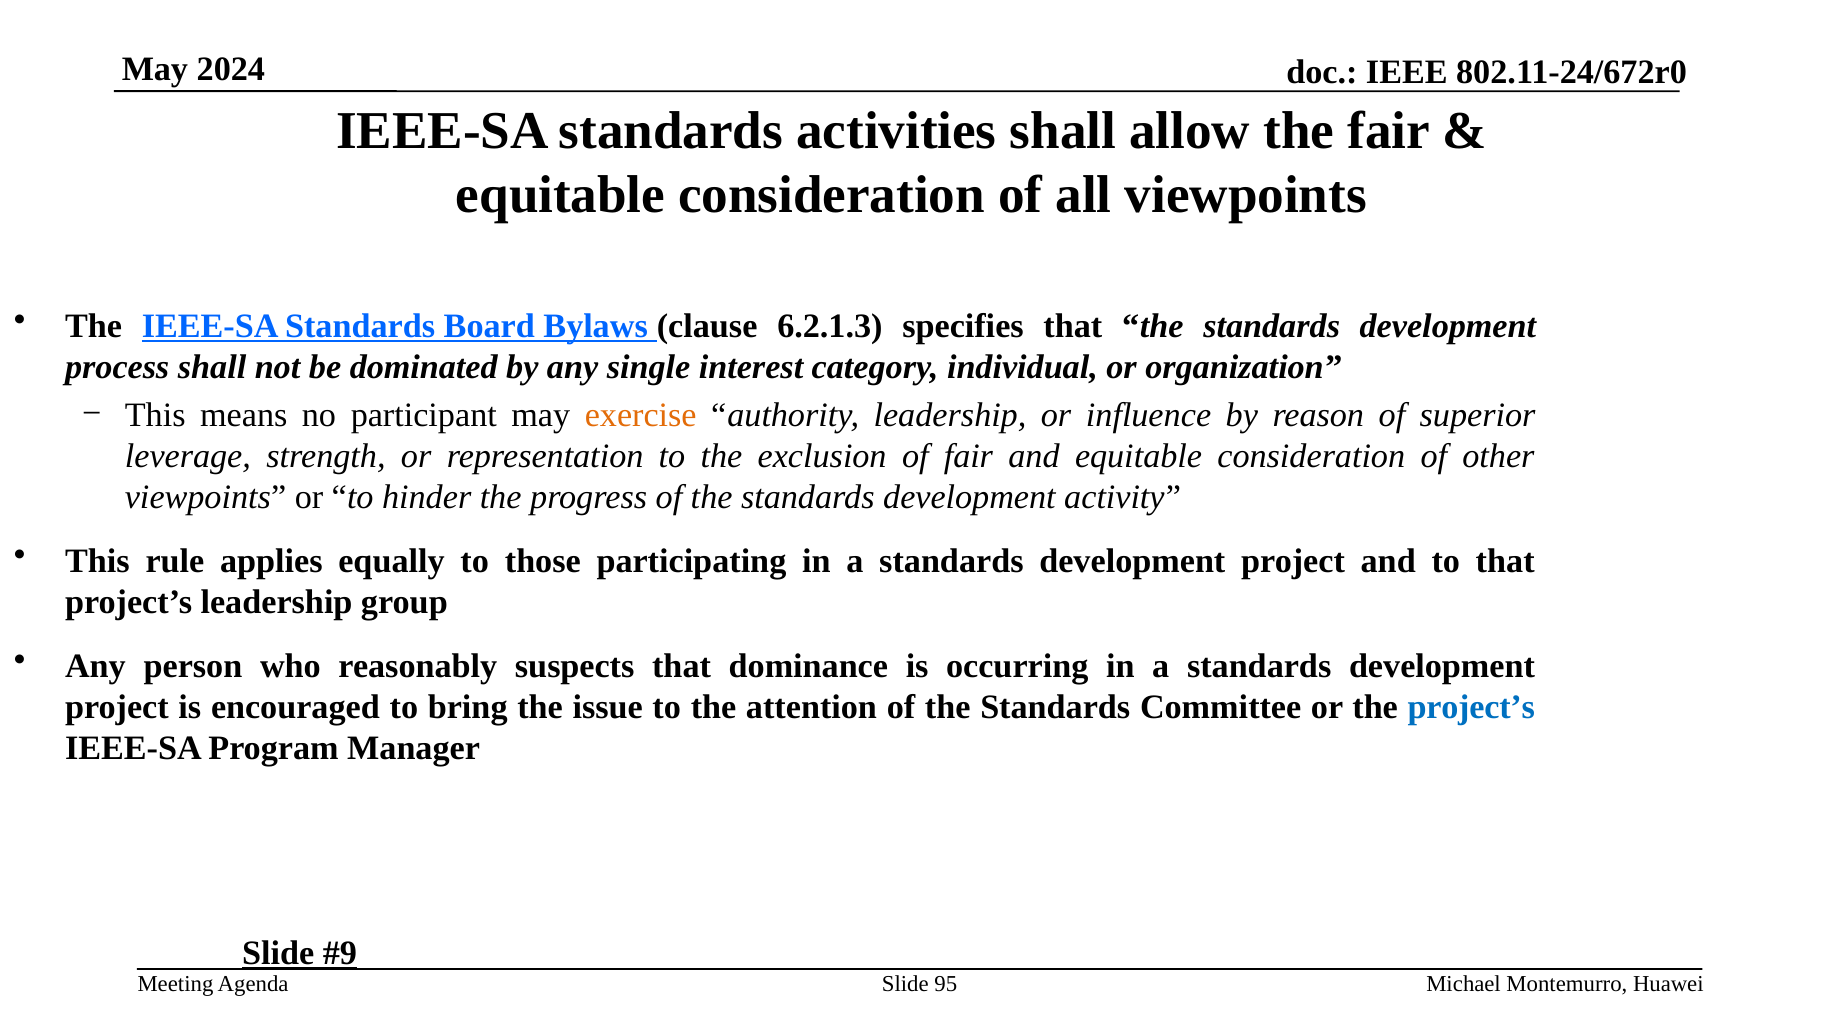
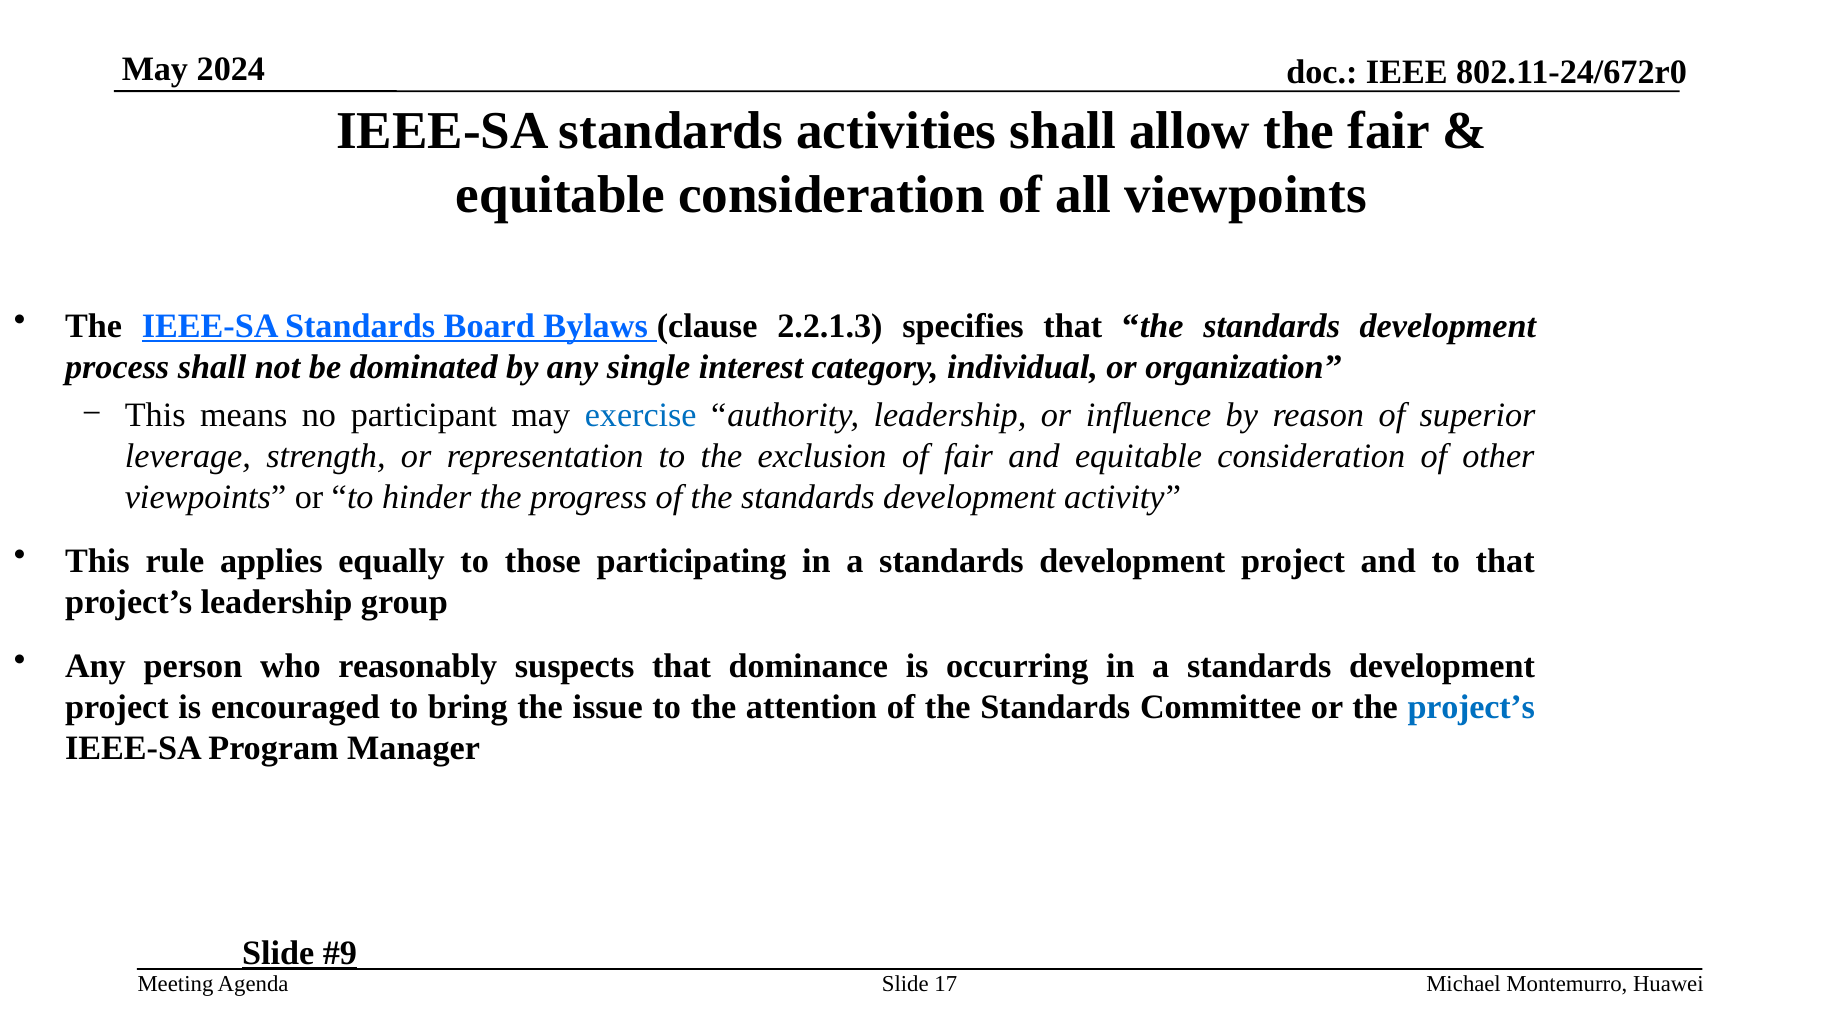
6.2.1.3: 6.2.1.3 -> 2.2.1.3 (830, 326)
exercise colour: orange -> blue (641, 415)
95: 95 -> 17 (946, 984)
